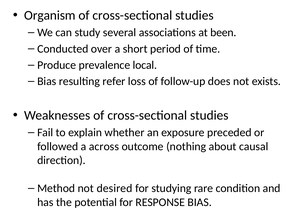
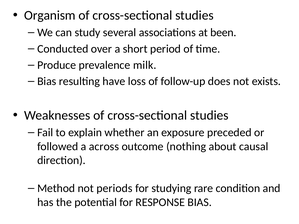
local: local -> milk (145, 65)
refer: refer -> have (114, 81)
desired: desired -> periods (115, 188)
